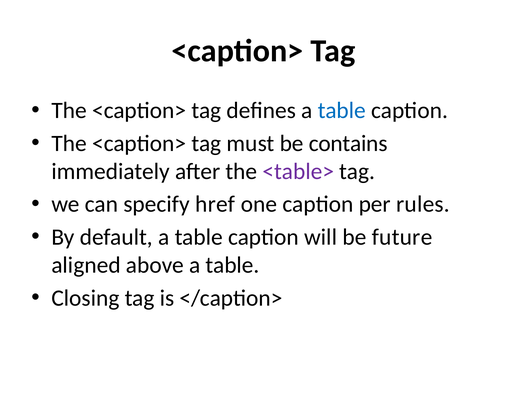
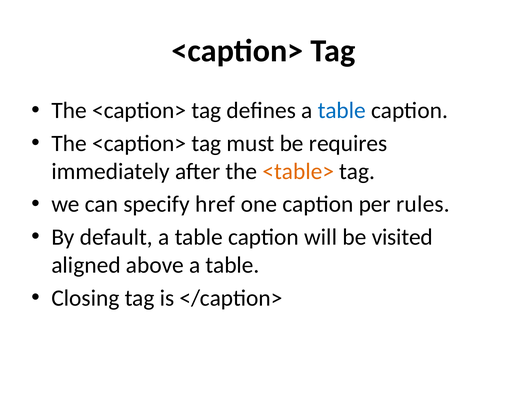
contains: contains -> requires (348, 143)
<table> colour: purple -> orange (298, 172)
future: future -> visited (402, 237)
